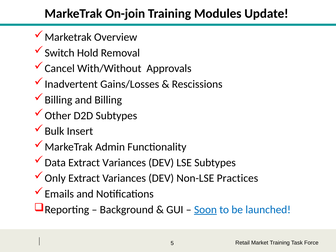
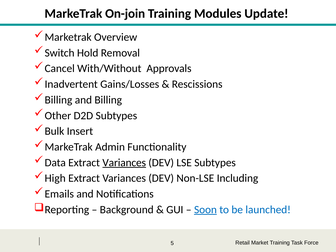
Variances underline: none -> present (124, 163)
Only: Only -> High (55, 178)
Practices: Practices -> Including (238, 178)
